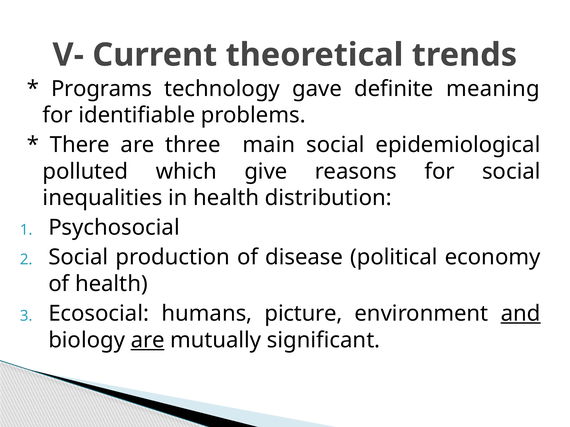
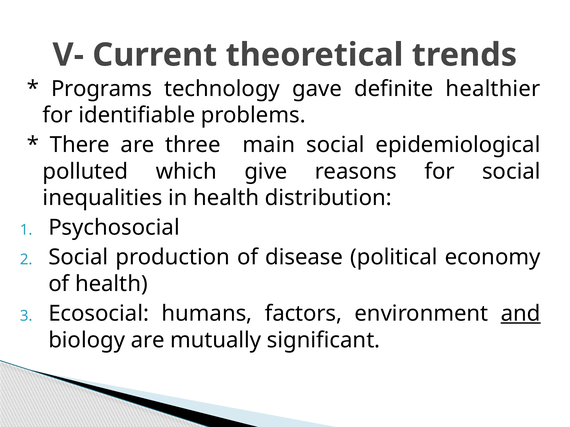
meaning: meaning -> healthier (493, 89)
picture: picture -> factors (303, 314)
are underline: present -> none (148, 340)
